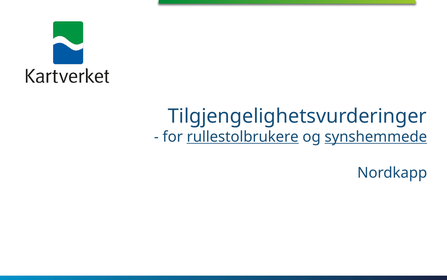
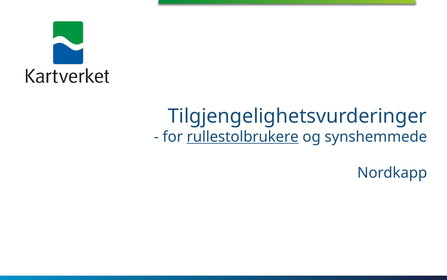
synshemmede underline: present -> none (376, 137)
